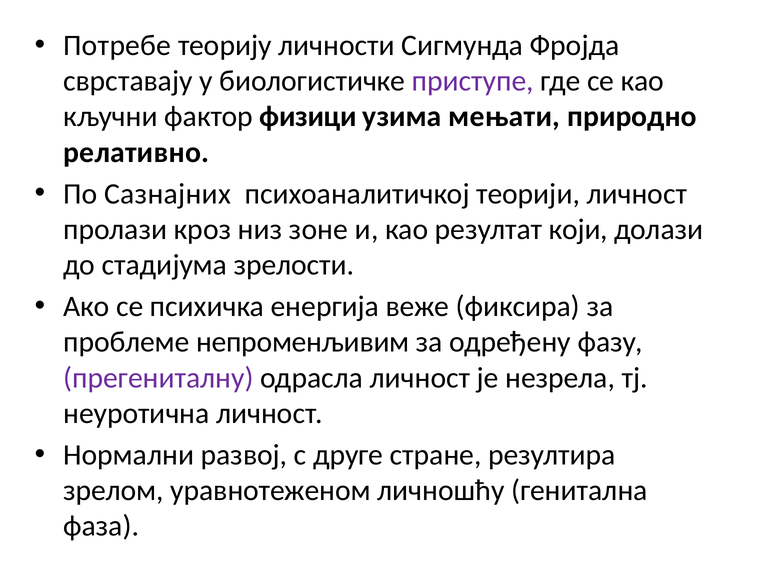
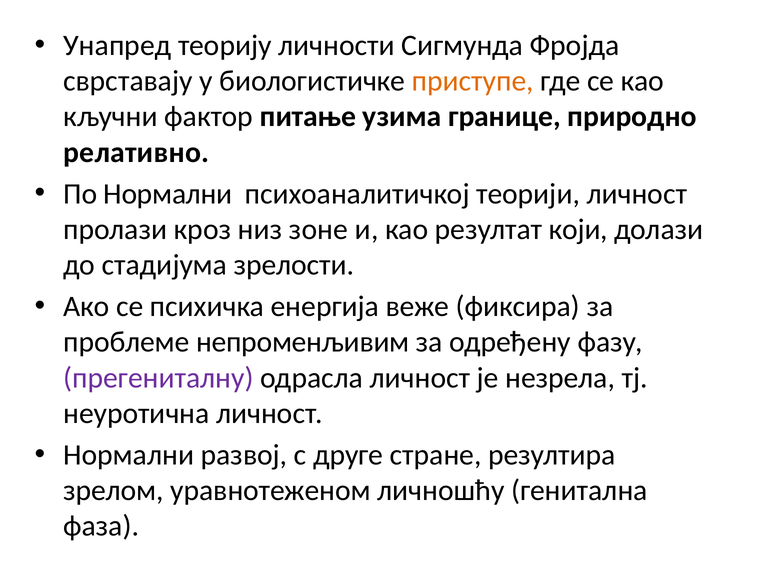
Потребе: Потребе -> Унапред (117, 45)
приступе colour: purple -> orange (473, 81)
физици: физици -> питање (308, 117)
мењати: мењати -> границе (504, 117)
По Сазнајних: Сазнајних -> Нормални (168, 194)
